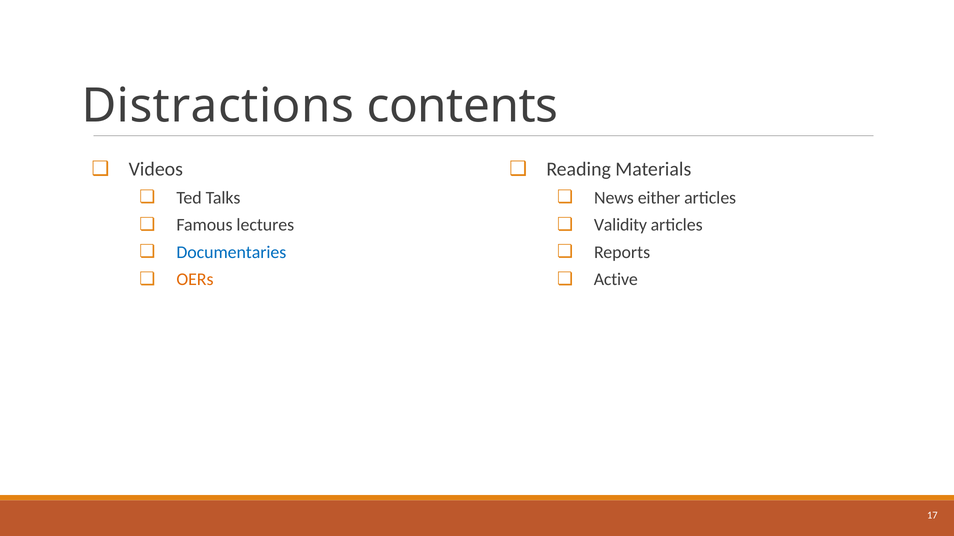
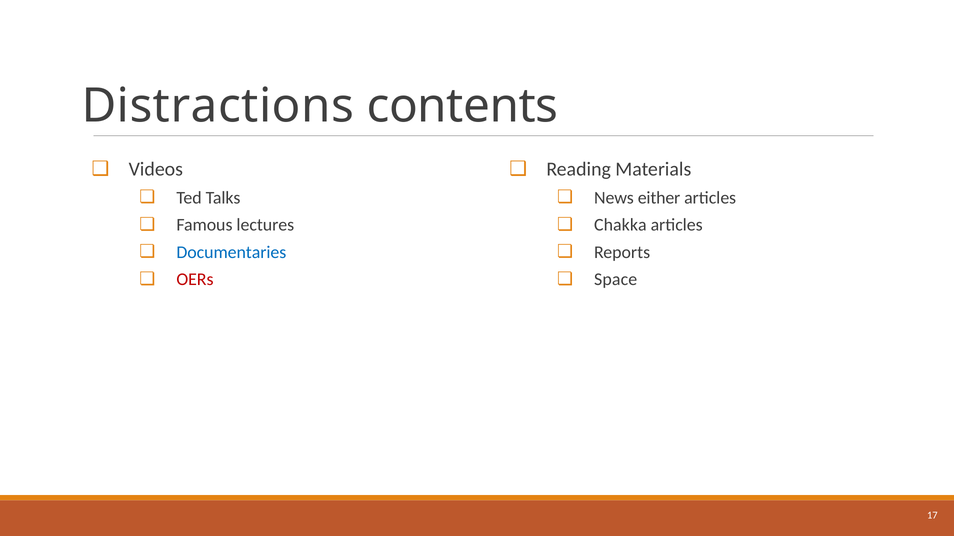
Validity: Validity -> Chakka (620, 225)
OERs colour: orange -> red (195, 280)
Active: Active -> Space (616, 280)
